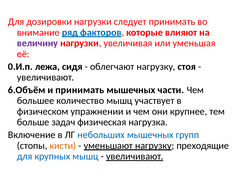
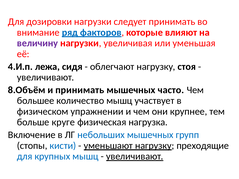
0.И.п: 0.И.п -> 4.И.п (20, 67)
6.Объём: 6.Объём -> 8.Объём (27, 90)
части: части -> часто (171, 90)
задач: задач -> круге (63, 122)
кисти colour: orange -> blue (63, 146)
